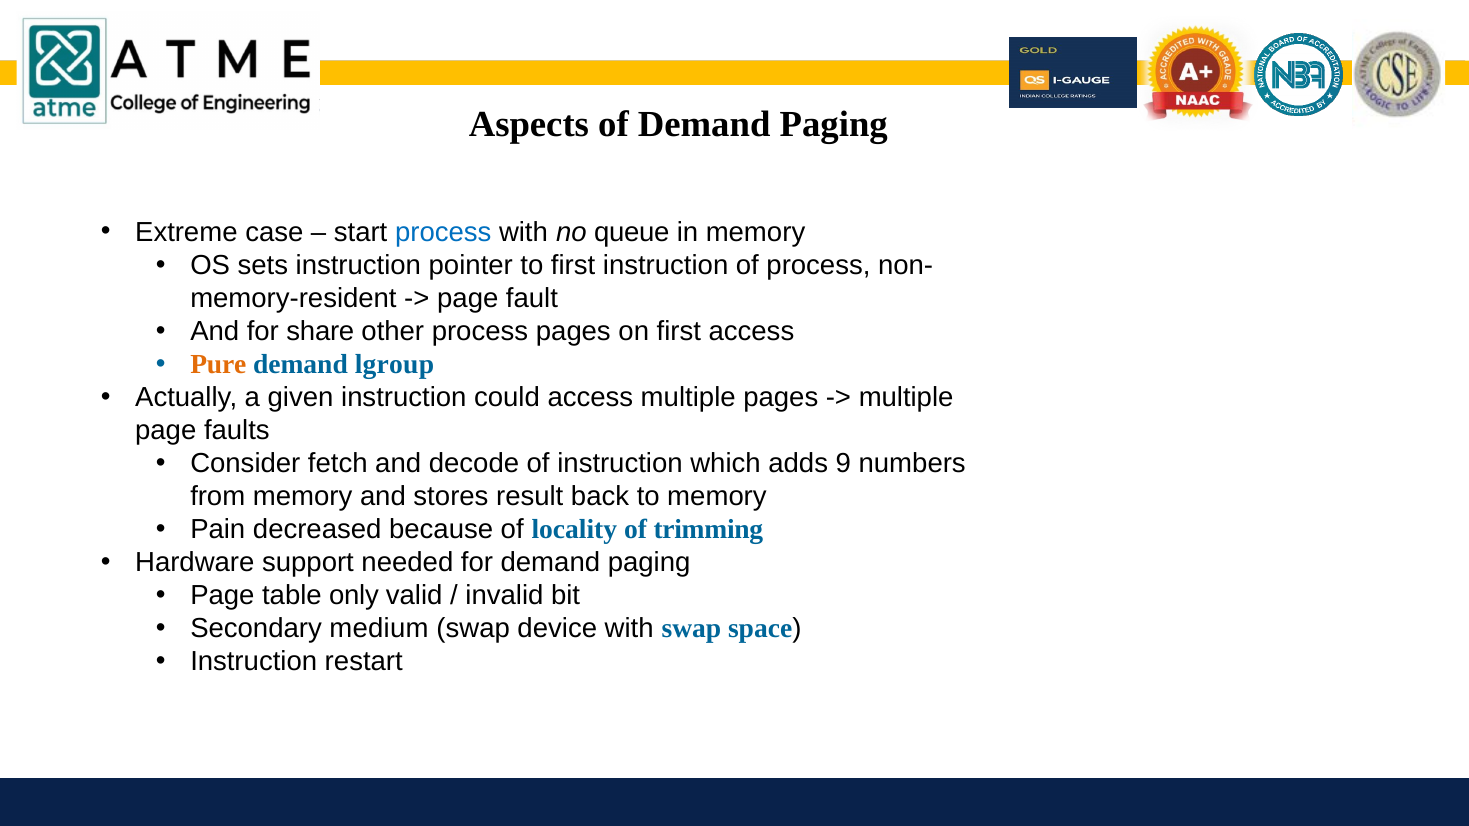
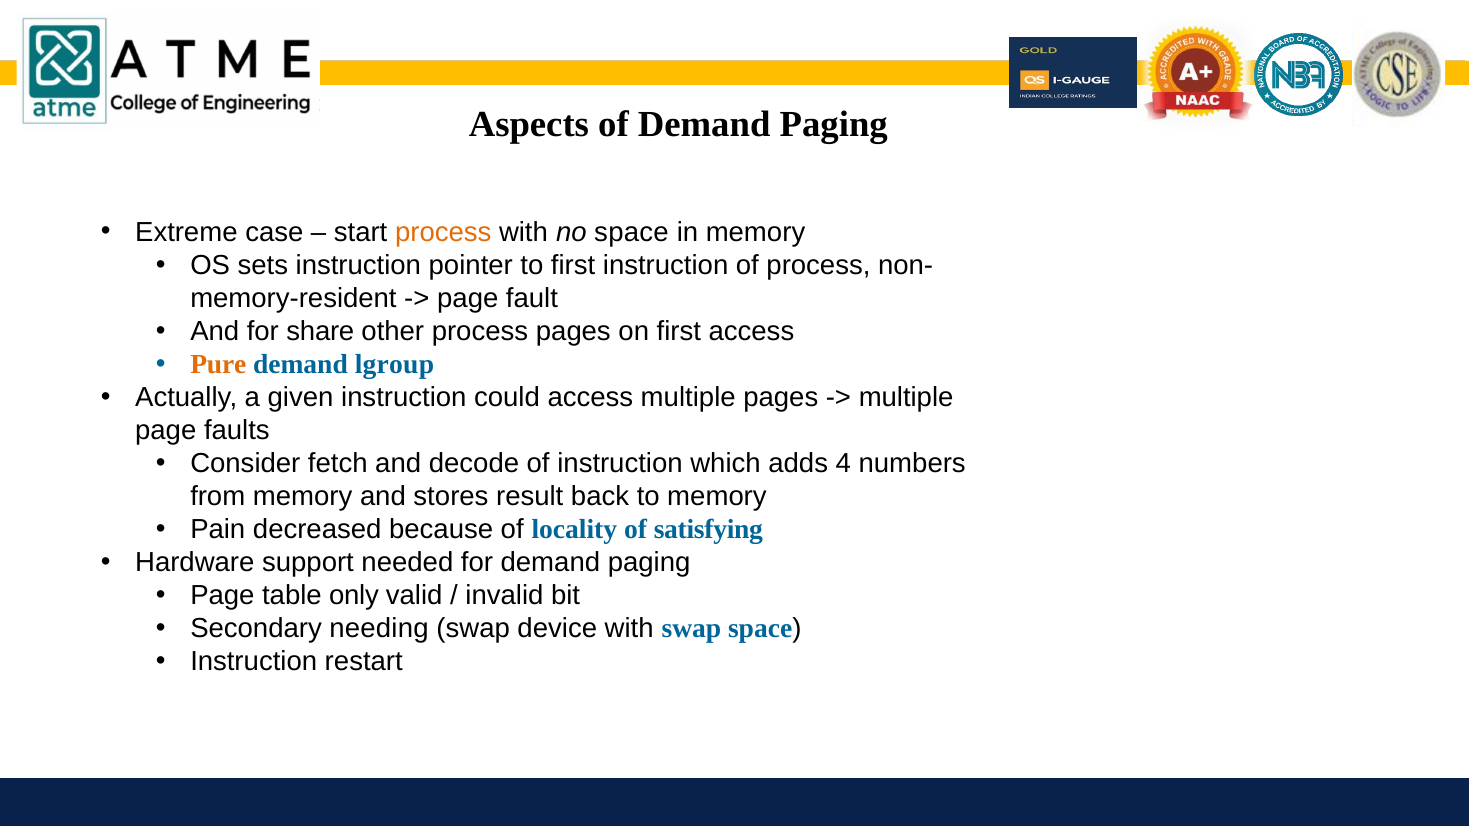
process colour: blue -> orange (443, 232)
no queue: queue -> space (632, 232)
9: 9 -> 4 (843, 464)
trimming: trimming -> satisfying (708, 530)
medium: medium -> needing (379, 629)
